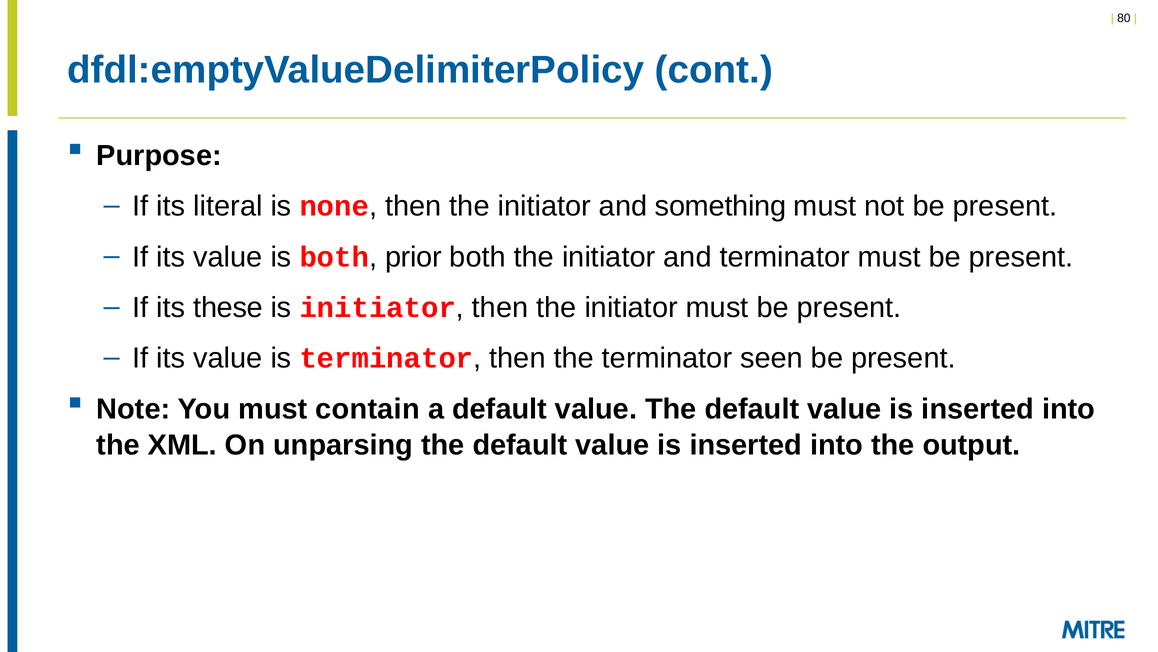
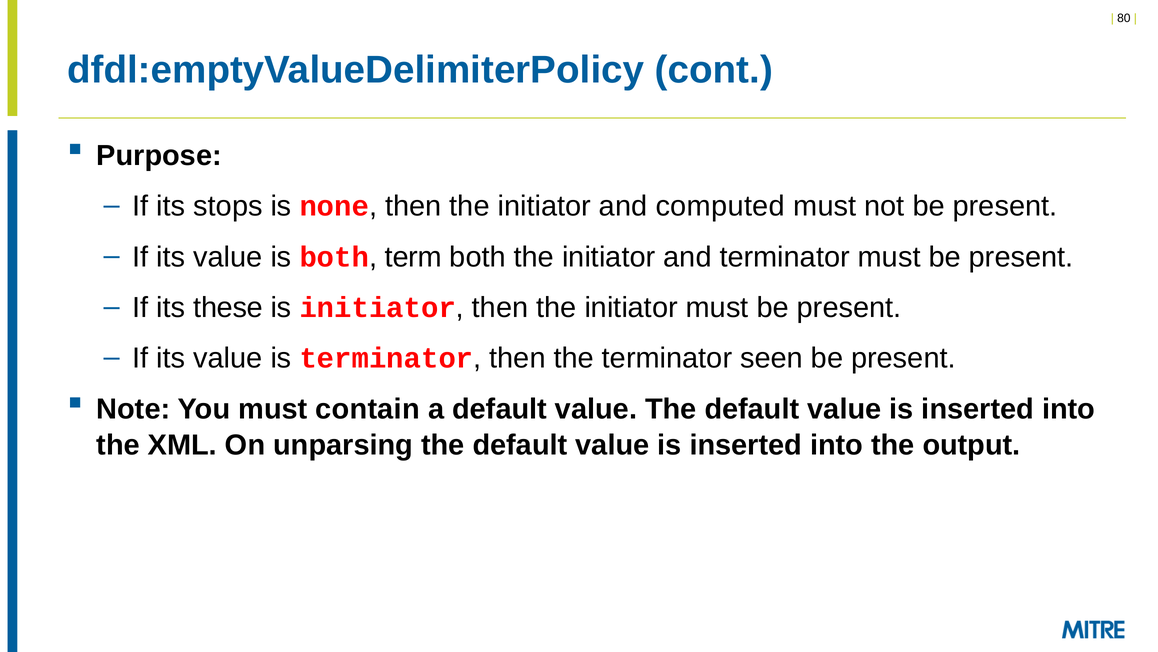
literal: literal -> stops (228, 206)
something: something -> computed (720, 206)
prior: prior -> term (413, 257)
